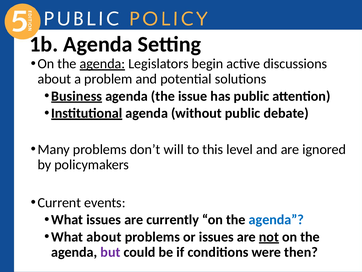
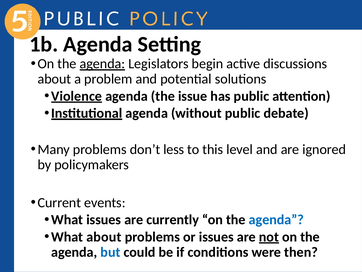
Business: Business -> Violence (77, 96)
will: will -> less (174, 149)
but colour: purple -> blue (110, 252)
